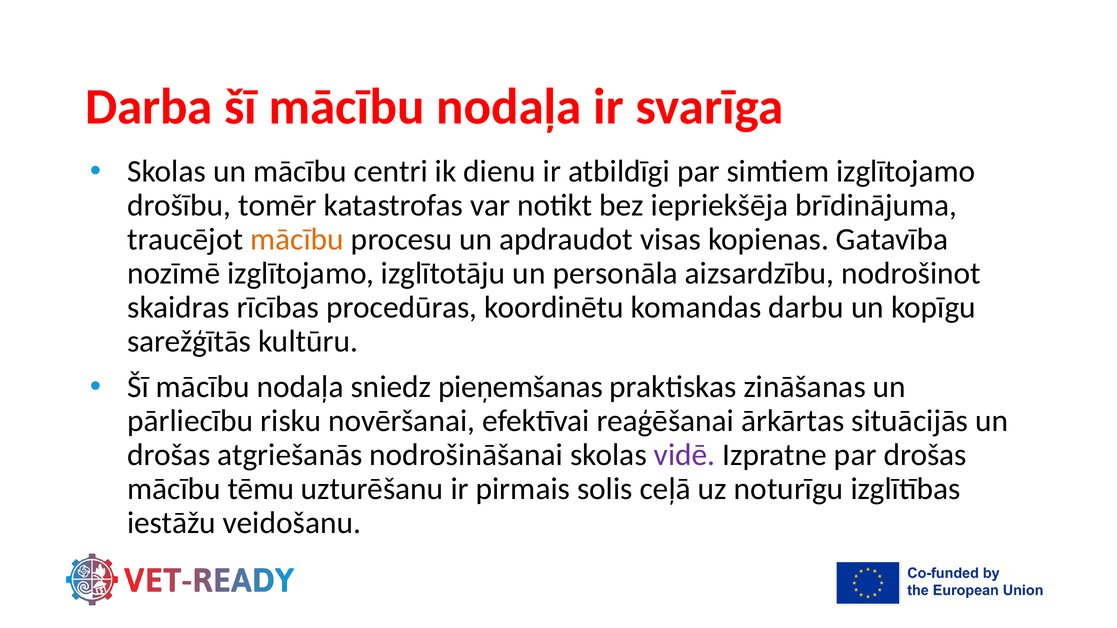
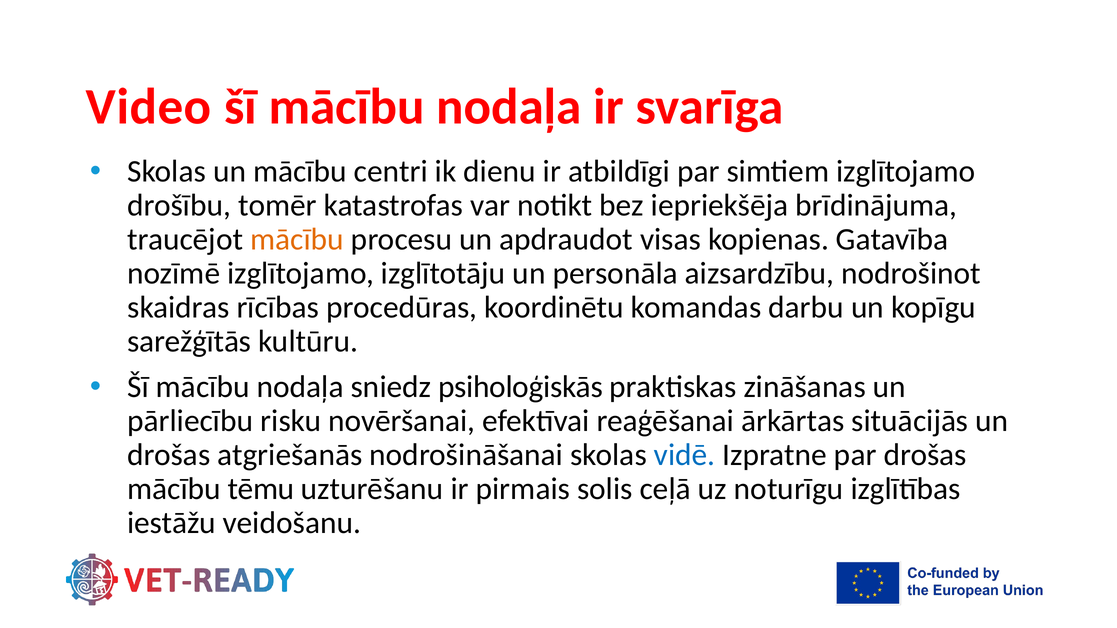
Darba: Darba -> Video (149, 107)
pieņemšanas: pieņemšanas -> psiholoģiskās (521, 387)
vidē colour: purple -> blue (685, 455)
